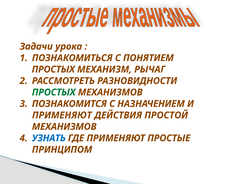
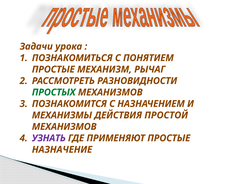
ПРОСТЫХ: ПРОСТЫХ -> ПРОСТЫЕ (53, 69)
ПРИМЕНЯЮТ: ПРИМЕНЯЮТ -> МЕХАНИЗМЫ (62, 115)
УЗНАТЬ colour: blue -> purple (49, 138)
ПРИНЦИПОМ: ПРИНЦИПОМ -> НАЗНАЧЕНИЕ (62, 149)
